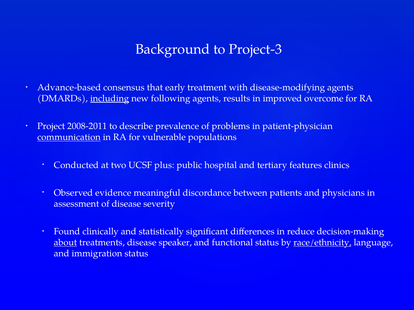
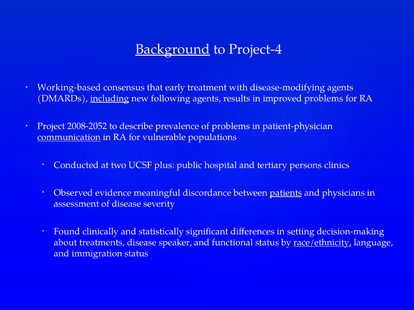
Background underline: none -> present (173, 49)
Project-3: Project-3 -> Project-4 (255, 49)
Advance-based: Advance-based -> Working-based (69, 88)
improved overcome: overcome -> problems (324, 99)
2008-2011: 2008-2011 -> 2008-2052 (87, 126)
features: features -> persons (306, 165)
patients underline: none -> present (286, 193)
reduce: reduce -> setting (301, 232)
about underline: present -> none (65, 243)
